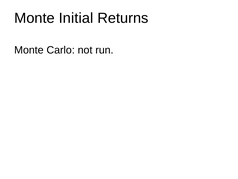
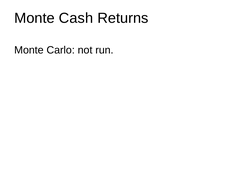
Initial: Initial -> Cash (76, 18)
